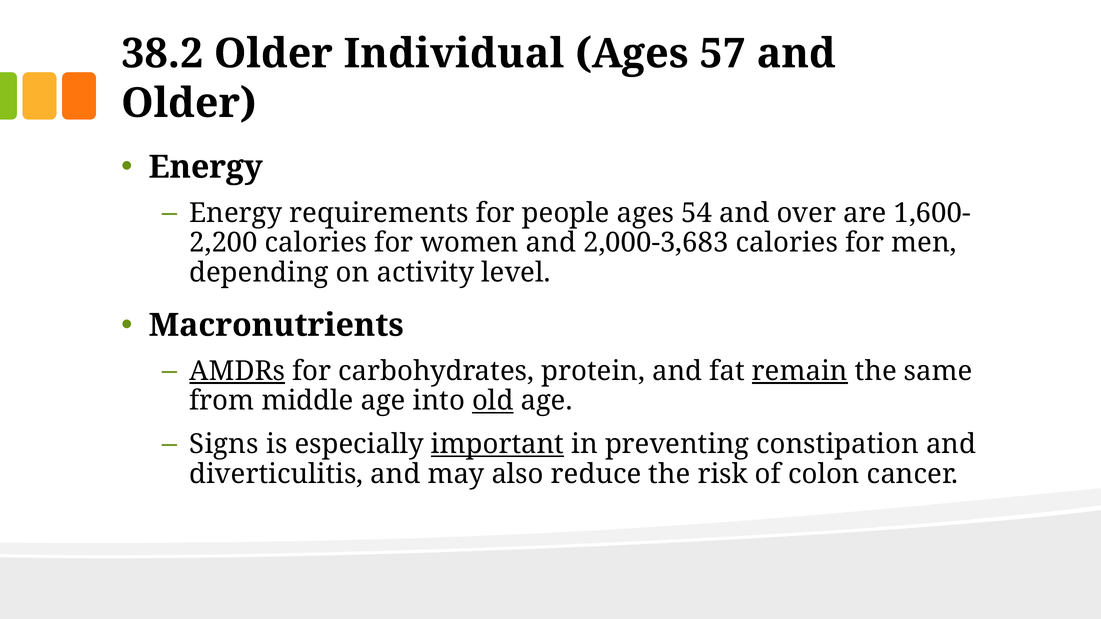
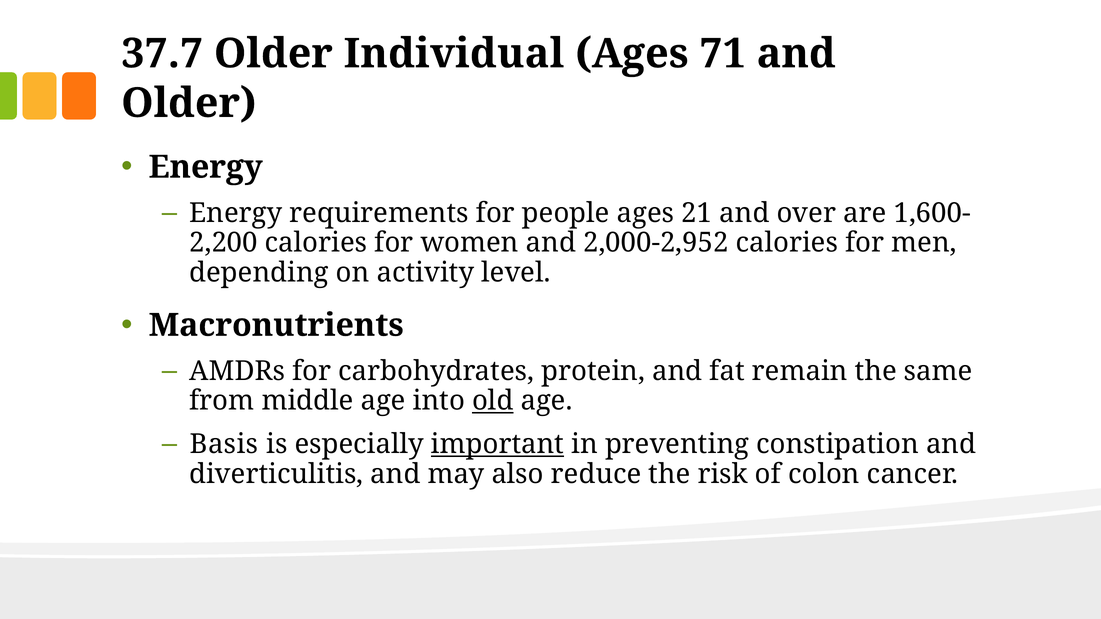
38.2: 38.2 -> 37.7 (162, 54)
57: 57 -> 71 (723, 54)
54: 54 -> 21 (697, 213)
2,000-3,683: 2,000-3,683 -> 2,000-2,952 (656, 243)
AMDRs underline: present -> none (237, 371)
remain underline: present -> none (800, 371)
Signs: Signs -> Basis (224, 445)
